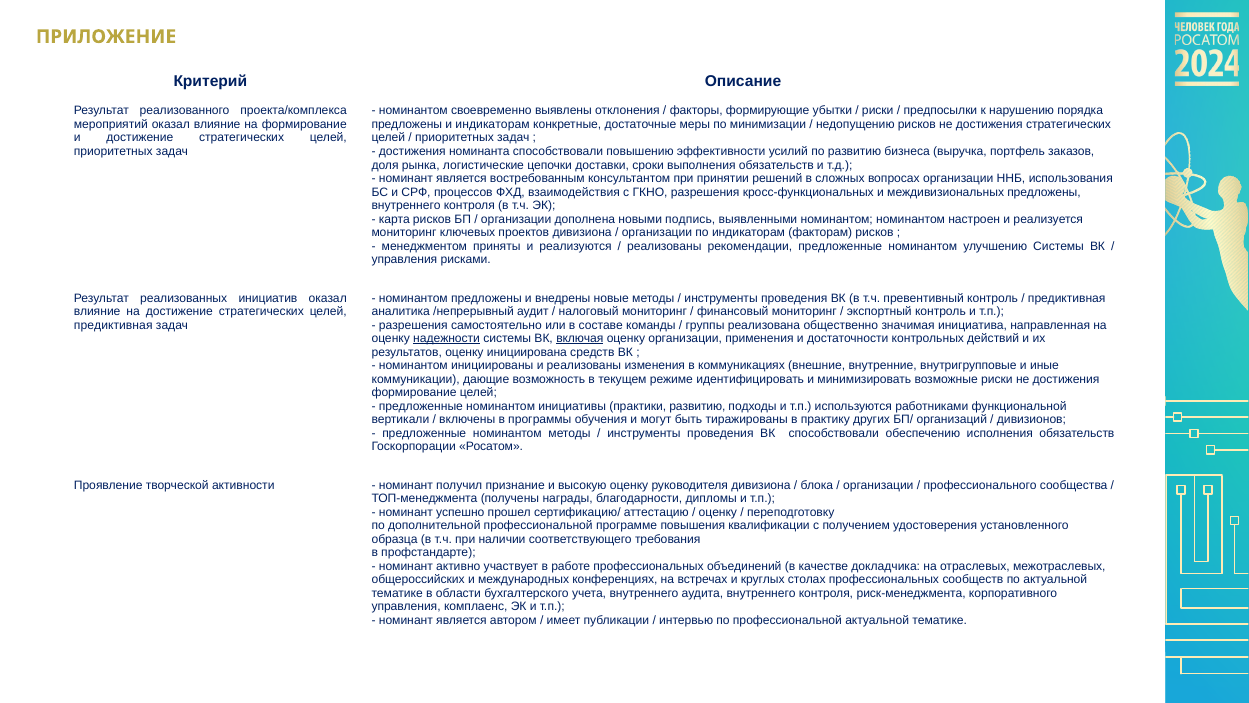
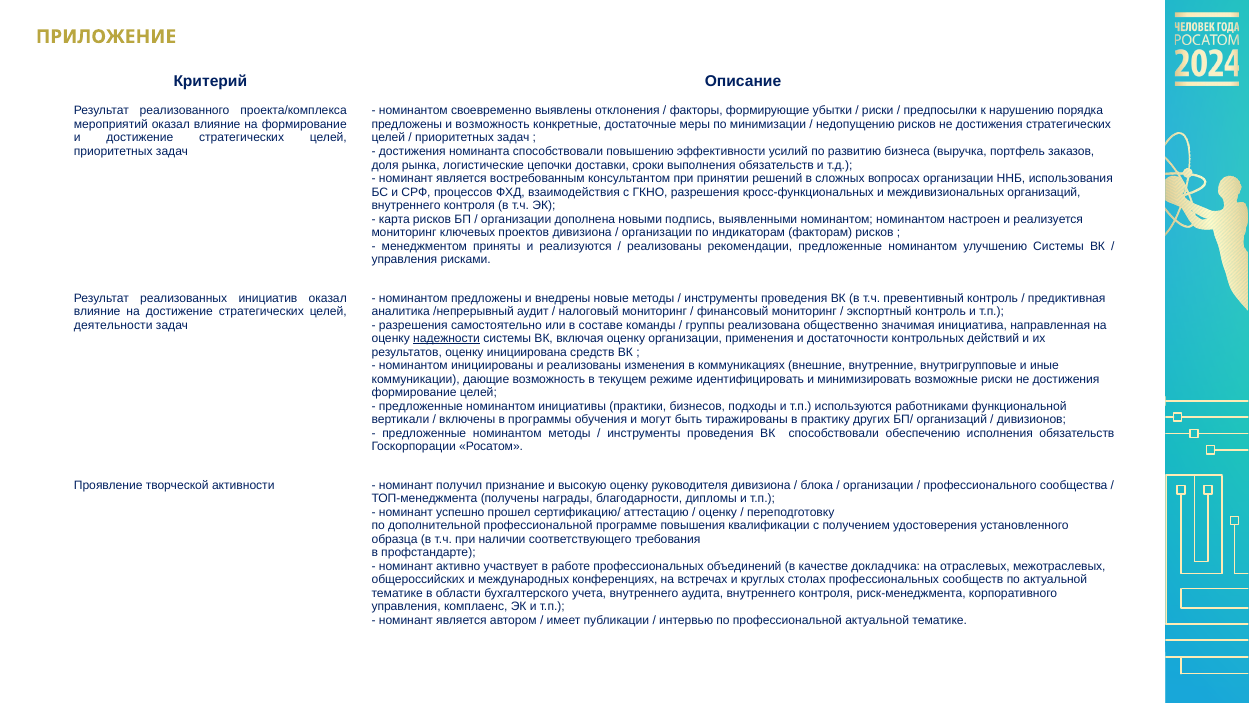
и индикаторам: индикаторам -> возможность (493, 124)
междивизиональных предложены: предложены -> организаций (1044, 192)
предиктивная: предиктивная -> деятельности (113, 325)
включая underline: present -> none (580, 338)
практики развитию: развитию -> бизнесов (697, 406)
